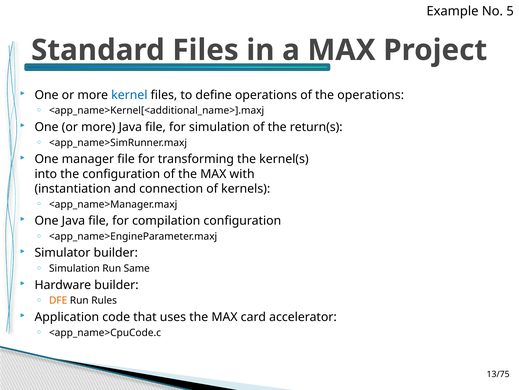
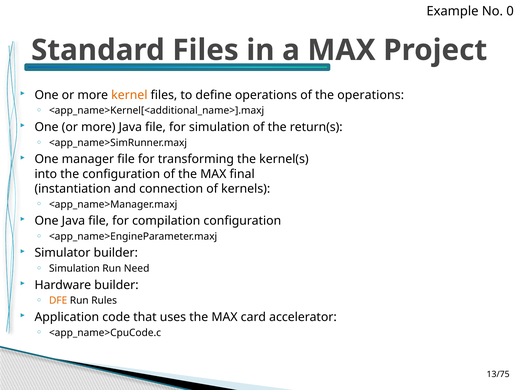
5: 5 -> 0 (510, 11)
kernel colour: blue -> orange (129, 95)
with: with -> final (242, 174)
Same: Same -> Need (137, 268)
